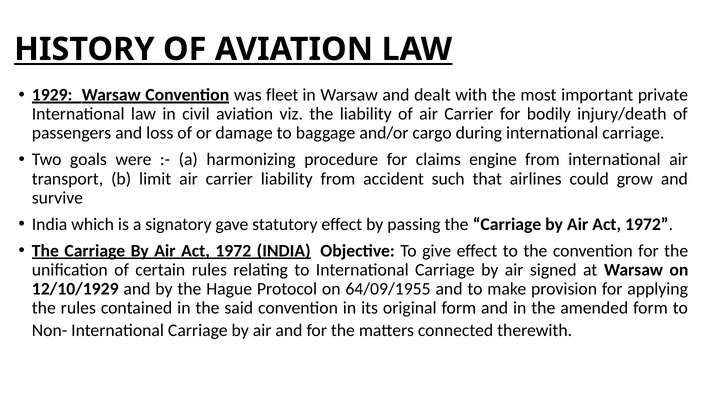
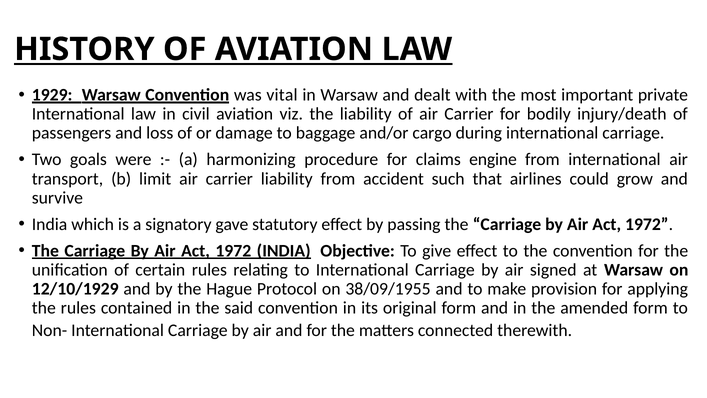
fleet: fleet -> vital (282, 95)
64/09/1955: 64/09/1955 -> 38/09/1955 (388, 289)
